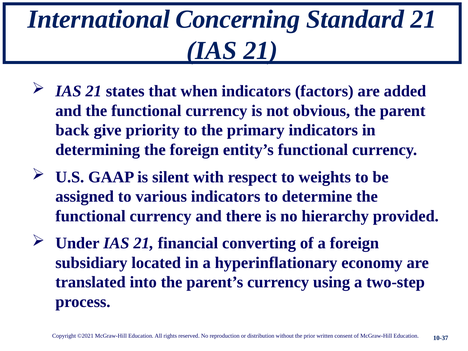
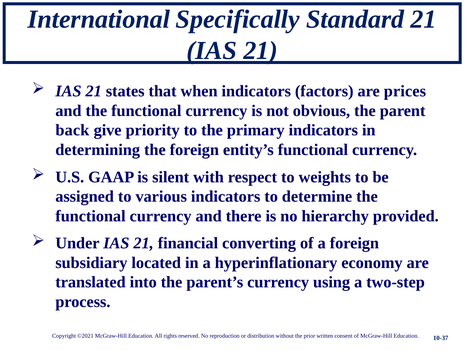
Concerning: Concerning -> Specifically (238, 19)
added: added -> prices (405, 91)
